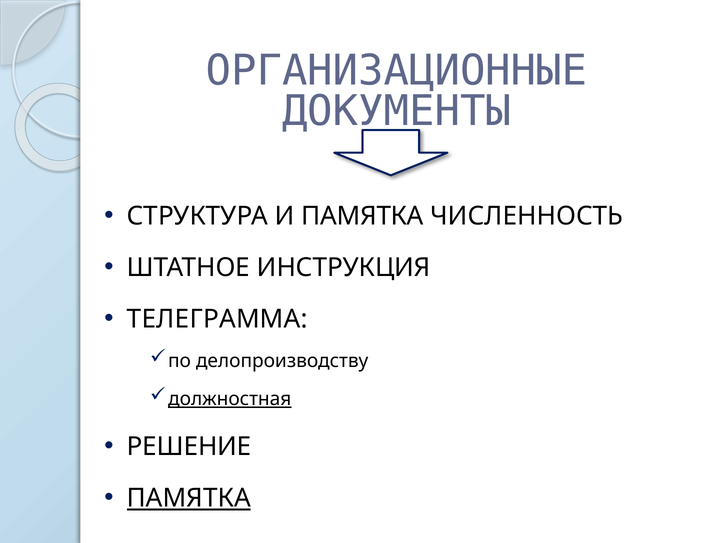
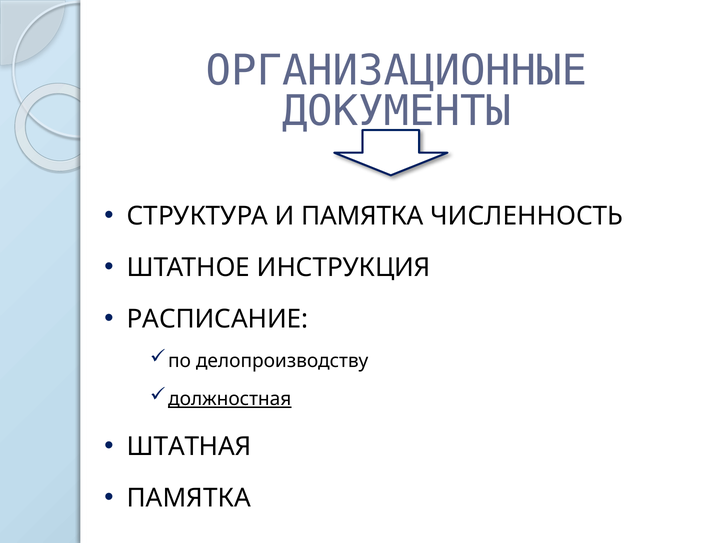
ТЕЛЕГРАММА: ТЕЛЕГРАММА -> РАСПИСАНИЕ (217, 320)
РЕШЕНИЕ: РЕШЕНИЕ -> ШТАТНАЯ (189, 447)
ПАМЯТКА underline: present -> none (189, 499)
